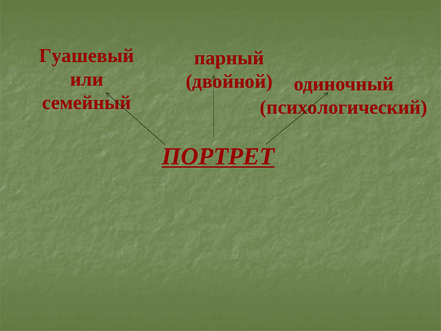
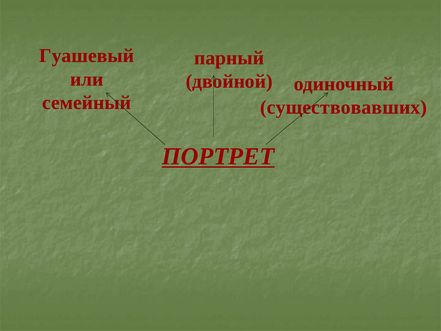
психологический: психологический -> существовавших (344, 107)
